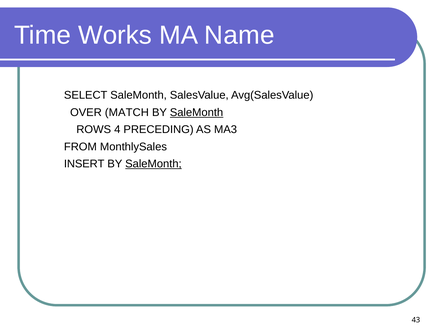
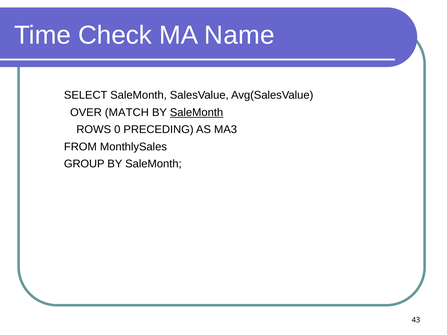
Works: Works -> Check (115, 35)
4: 4 -> 0 (117, 130)
INSERT: INSERT -> GROUP (84, 164)
SaleMonth underline: present -> none (153, 164)
